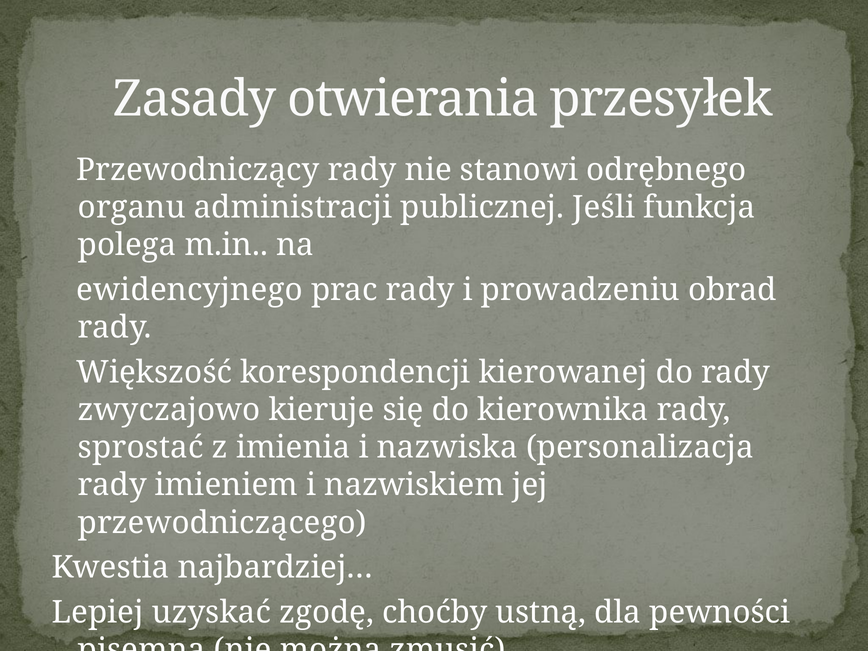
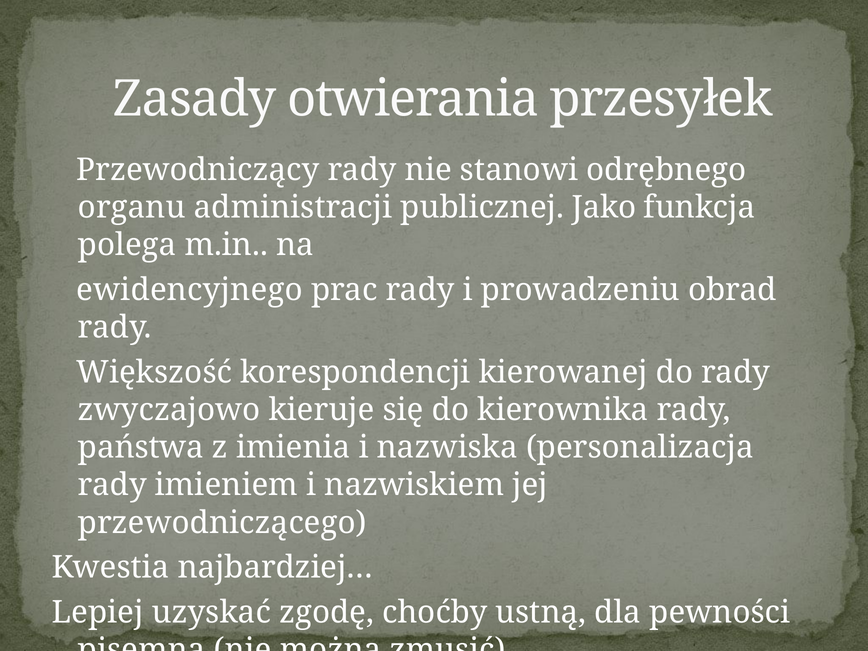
Jeśli: Jeśli -> Jako (604, 208)
sprostać: sprostać -> państwa (141, 448)
